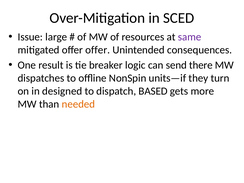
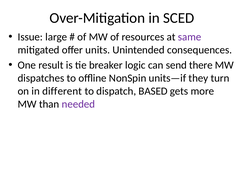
offer offer: offer -> units (98, 50)
designed: designed -> different (62, 91)
needed colour: orange -> purple (78, 104)
